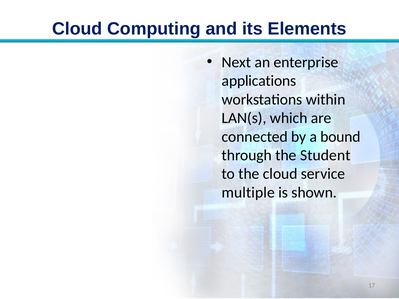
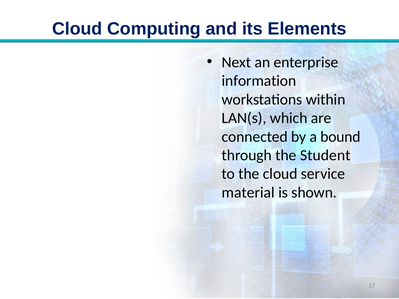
applications: applications -> information (259, 81)
multiple: multiple -> material (248, 193)
